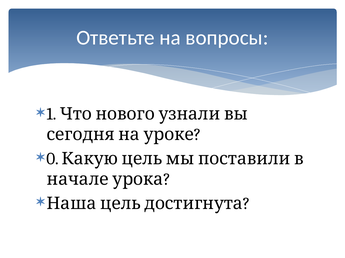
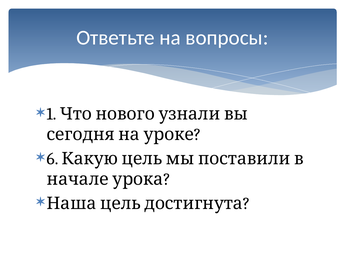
0: 0 -> 6 (53, 159)
